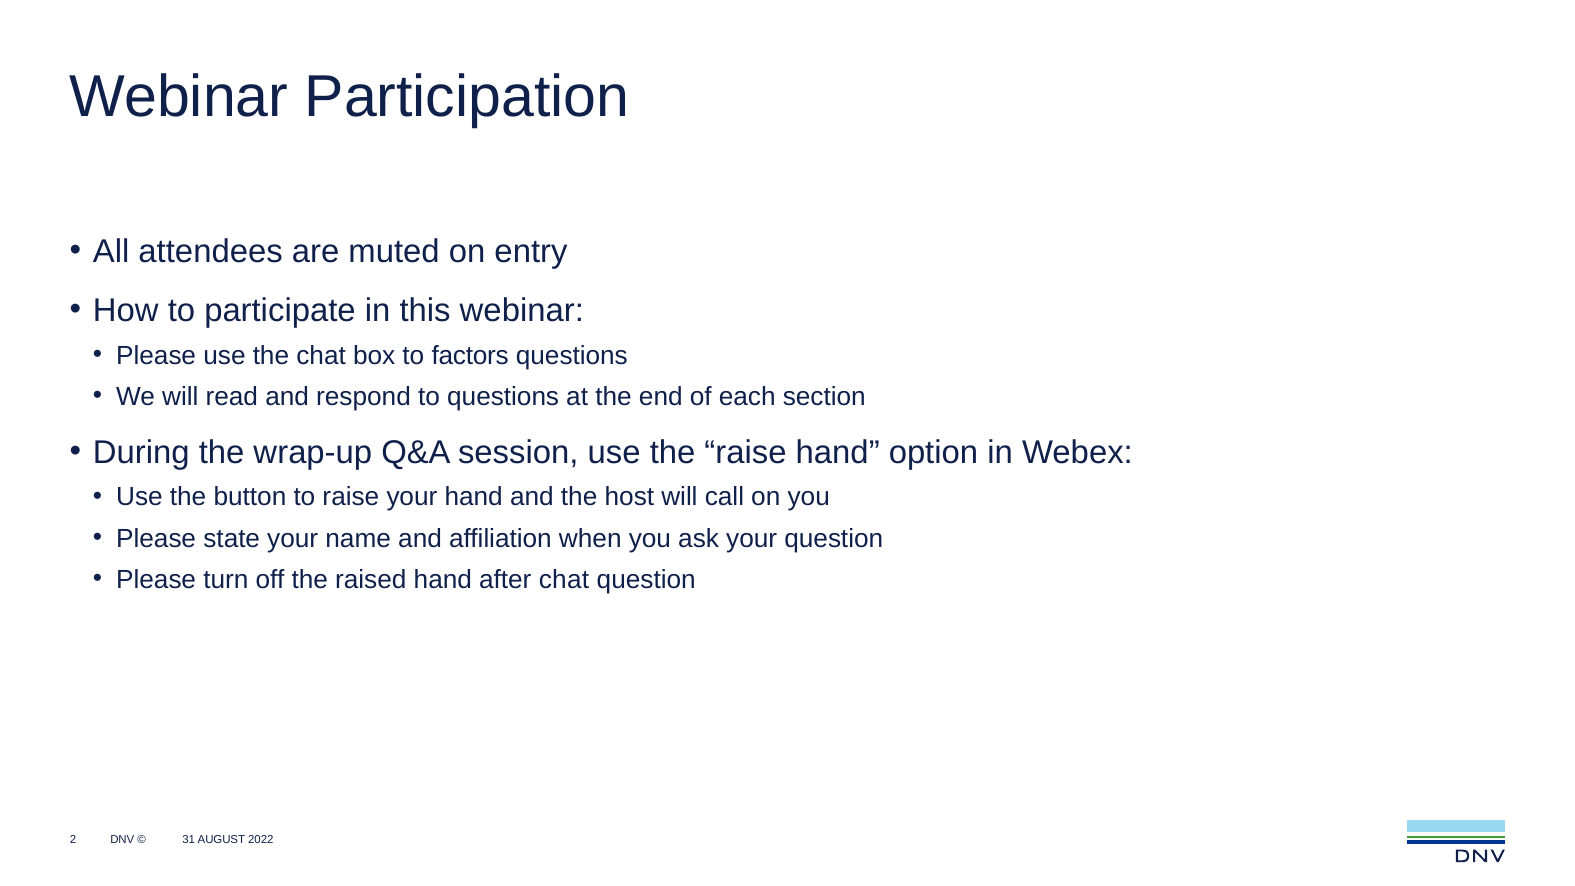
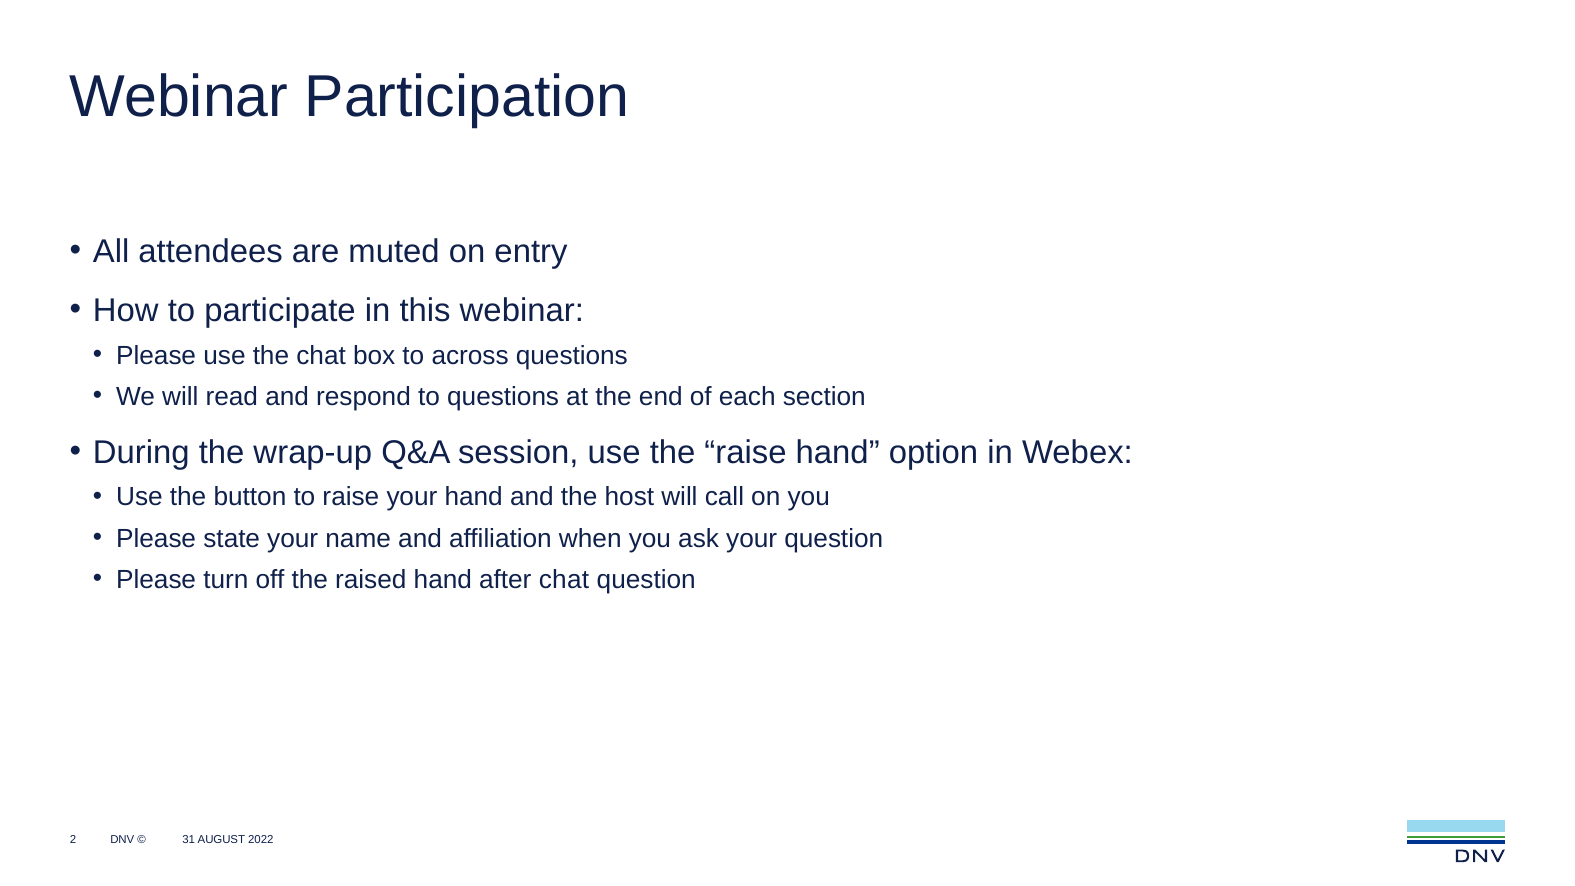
factors: factors -> across (470, 355)
